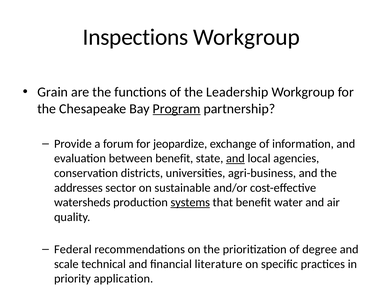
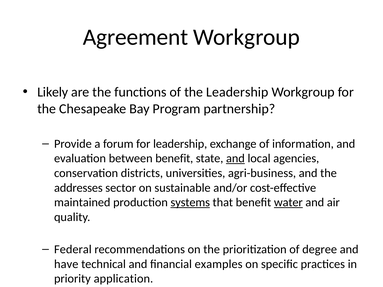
Inspections: Inspections -> Agreement (135, 37)
Grain: Grain -> Likely (53, 92)
Program underline: present -> none (177, 109)
for jeopardize: jeopardize -> leadership (180, 144)
watersheds: watersheds -> maintained (82, 203)
water underline: none -> present (288, 203)
scale: scale -> have (66, 264)
literature: literature -> examples (219, 264)
